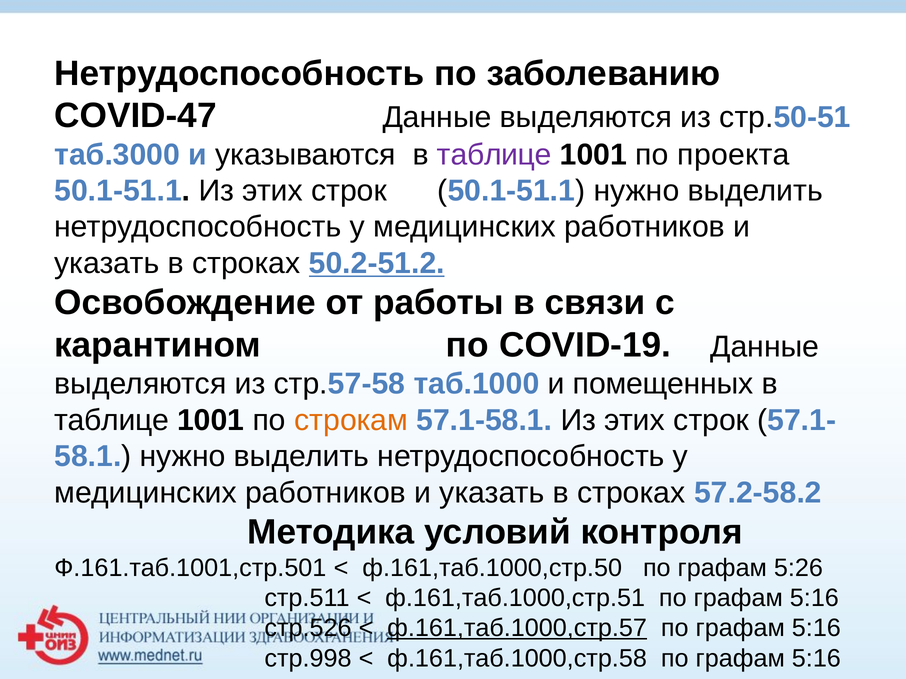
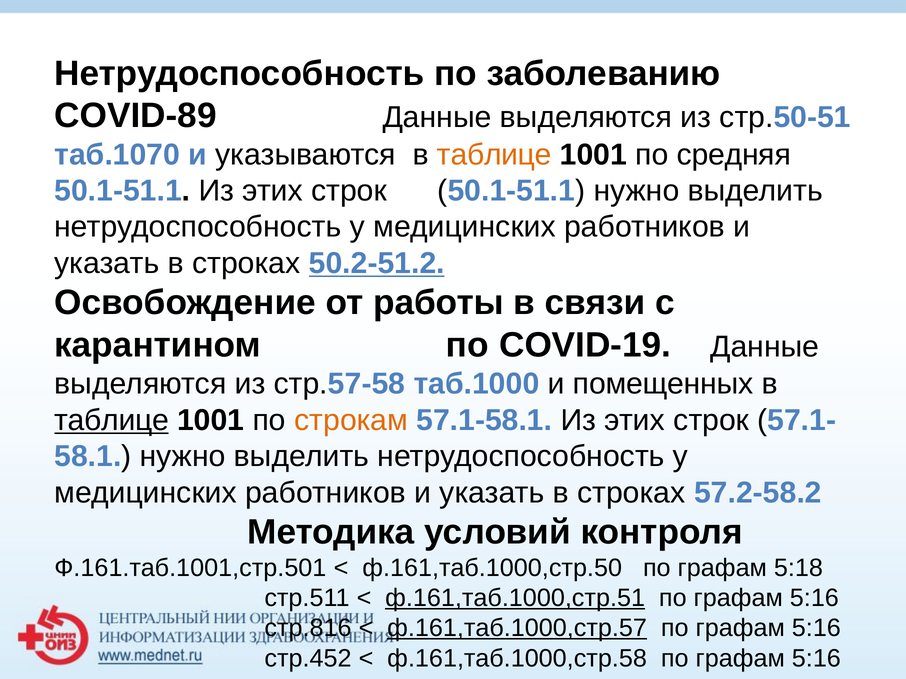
COVID-47: COVID-47 -> COVID-89 (135, 116)
таб.3000: таб.3000 -> таб.1070 (117, 155)
таблице colour: purple -> orange (494, 155)
проекта: проекта -> средняя (734, 155)
таблице underline: none -> present (112, 420)
5:26: 5:26 -> 5:18 (798, 568)
ф.161,таб.1000,стр.51 underline: none -> present (515, 598)
стр.526: стр.526 -> стр.816 (308, 629)
стр.998: стр.998 -> стр.452 (308, 659)
